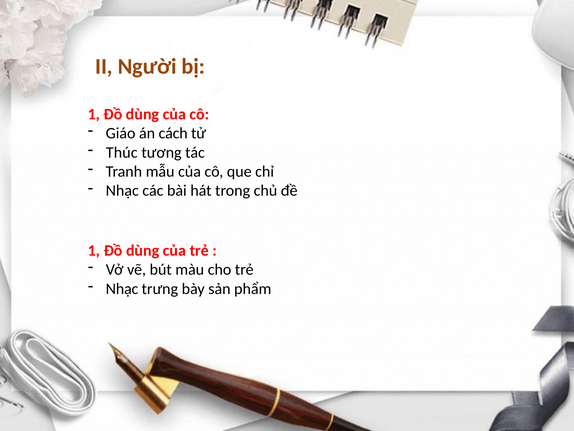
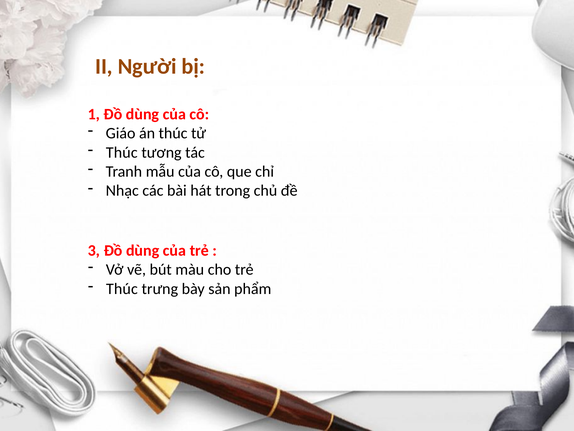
án cách: cách -> thúc (173, 133)
1: 1 -> 3 (94, 250)
Nhạc: Nhạc -> Thúc (122, 288)
